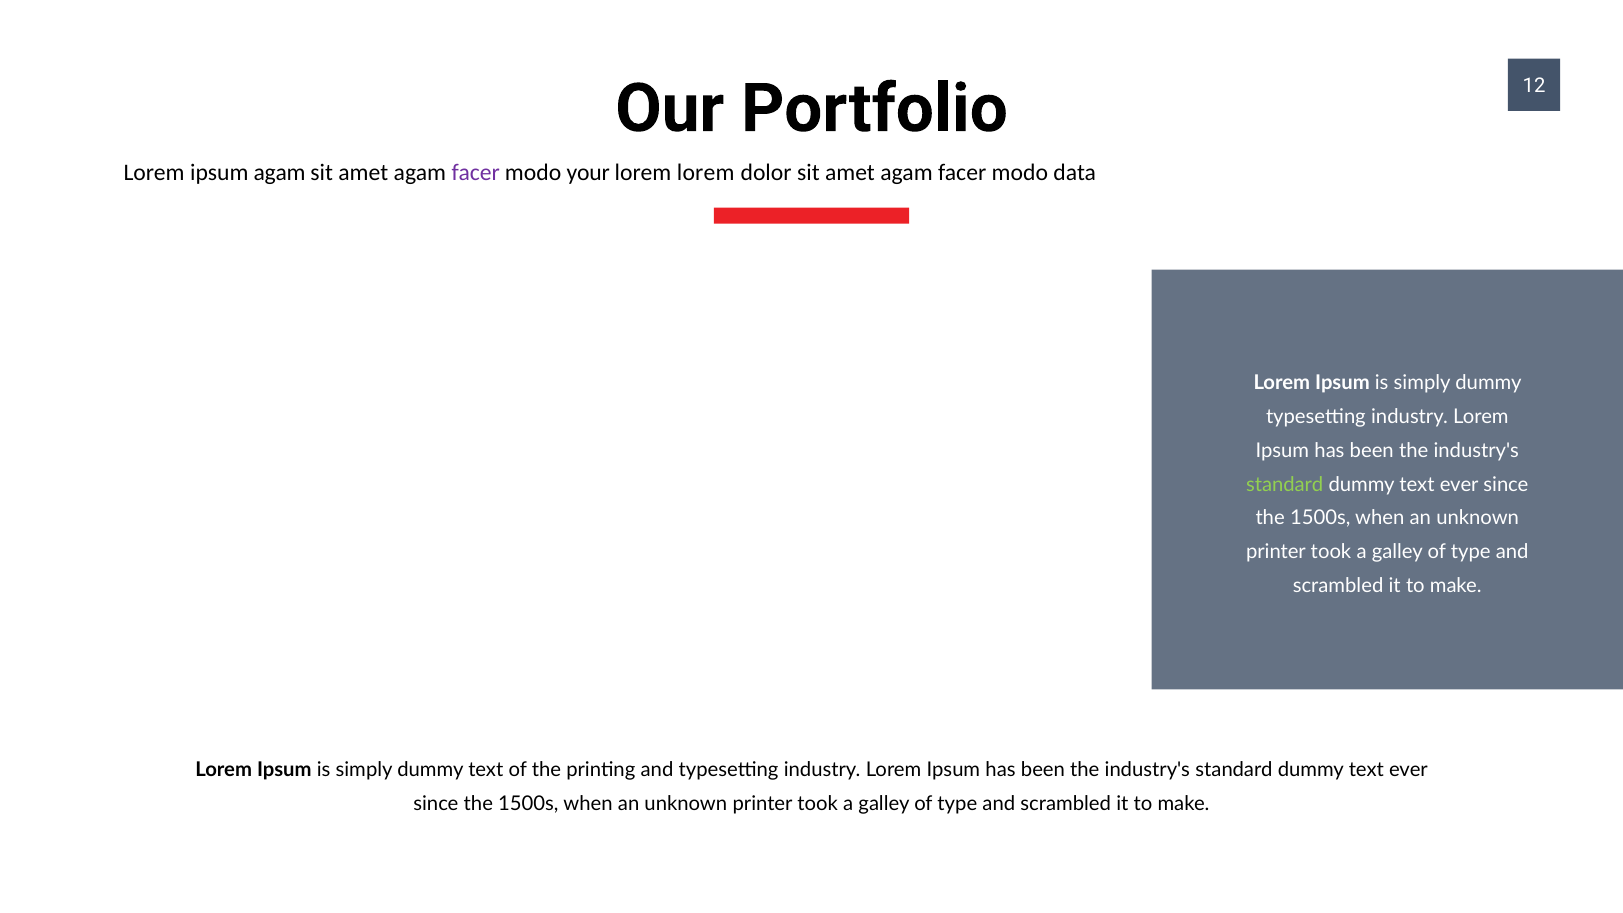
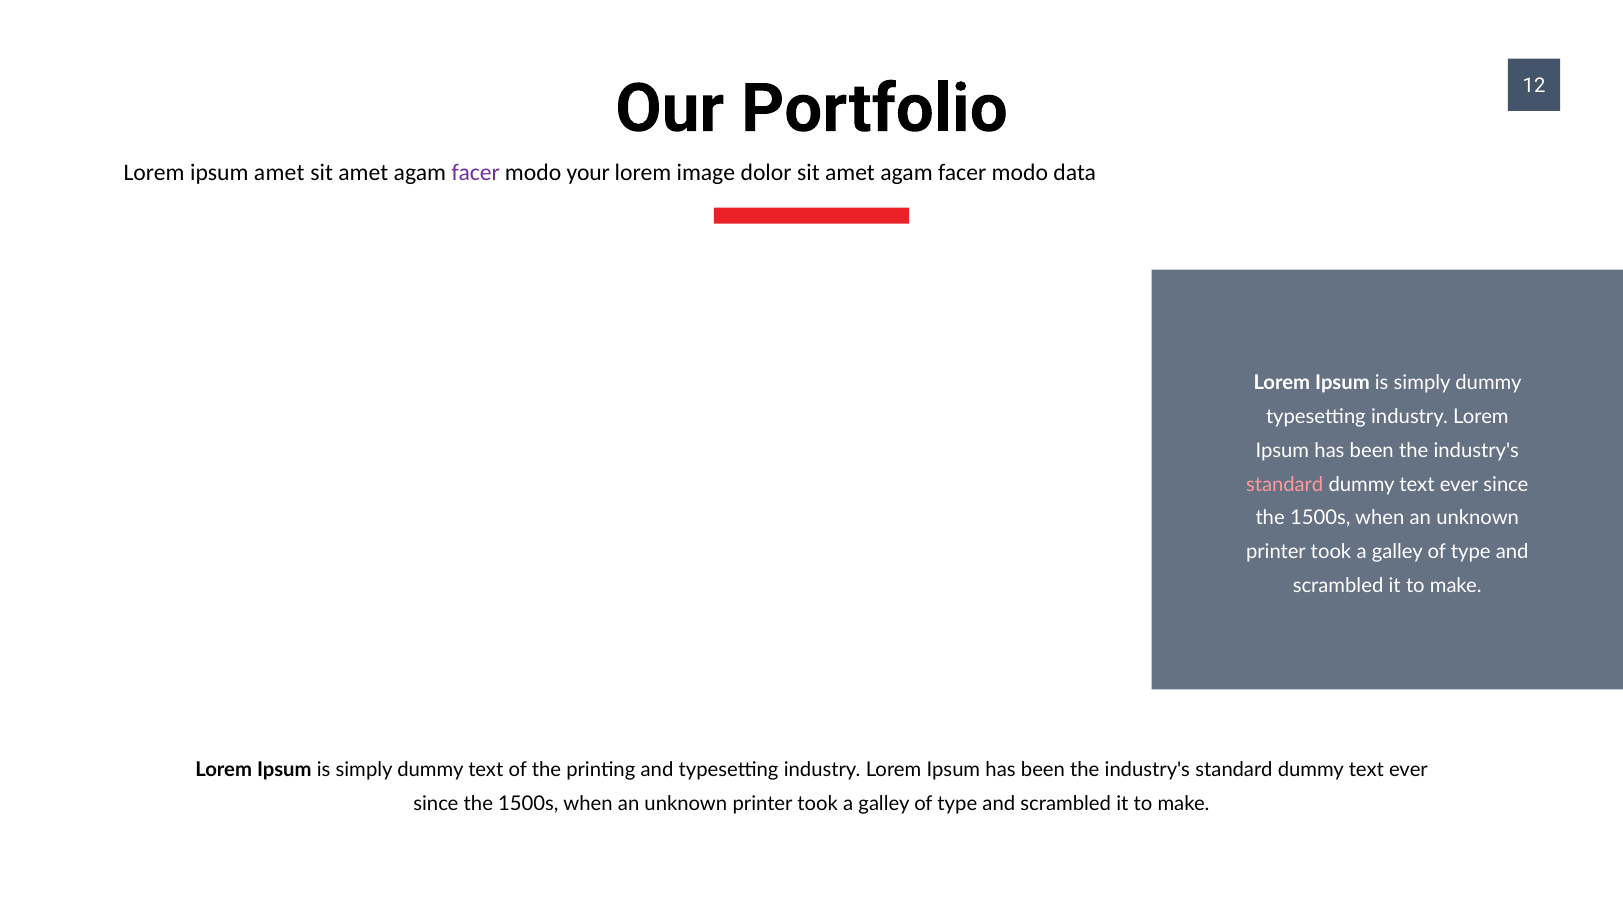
ipsum agam: agam -> amet (279, 173)
lorem lorem: lorem -> image (706, 173)
standard colour: light green -> pink (1285, 484)
